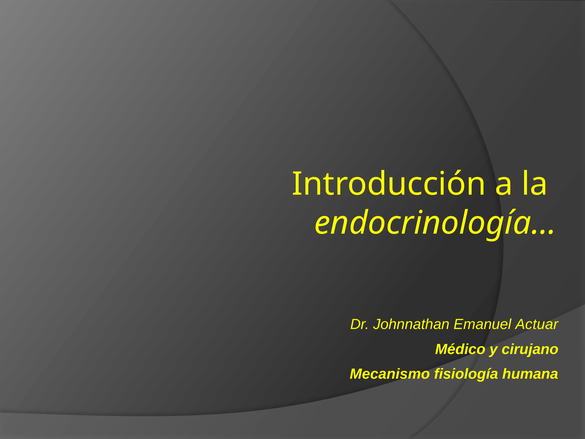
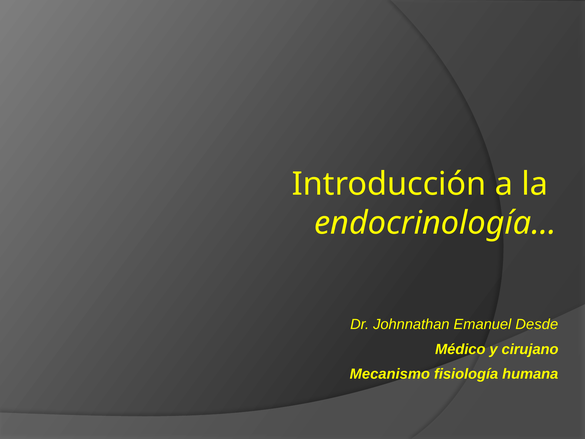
Actuar: Actuar -> Desde (537, 324)
